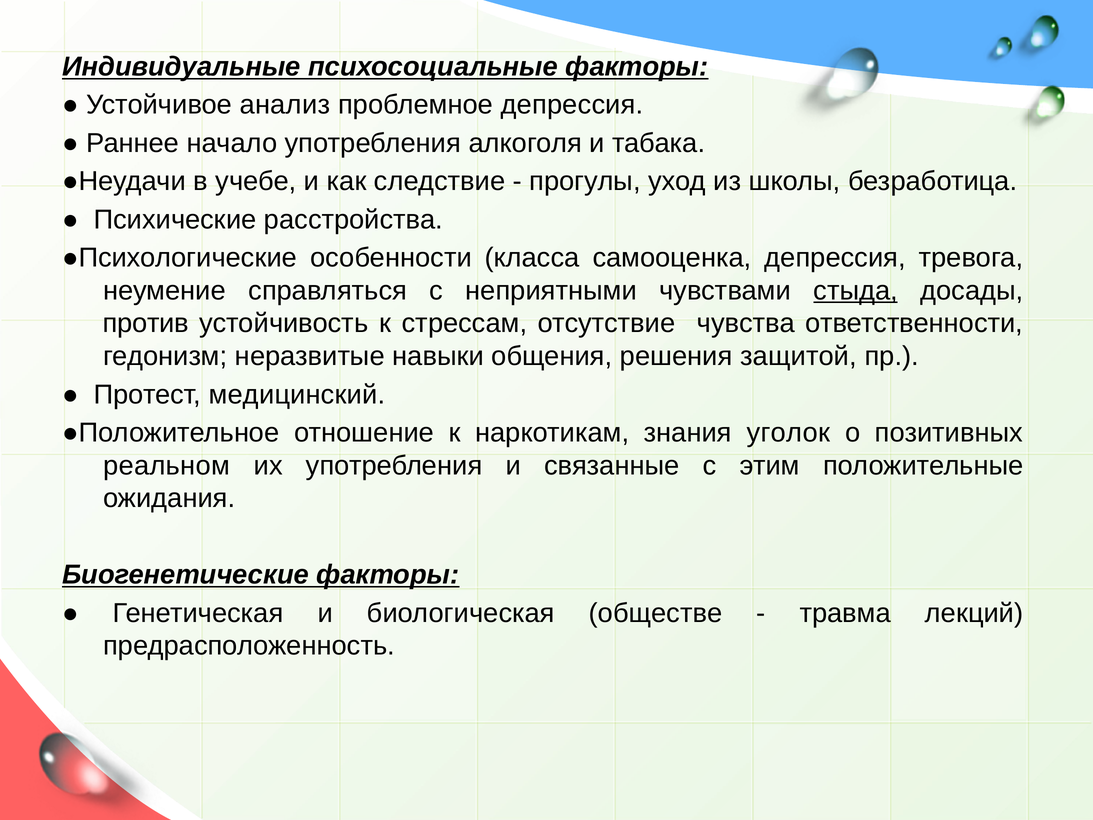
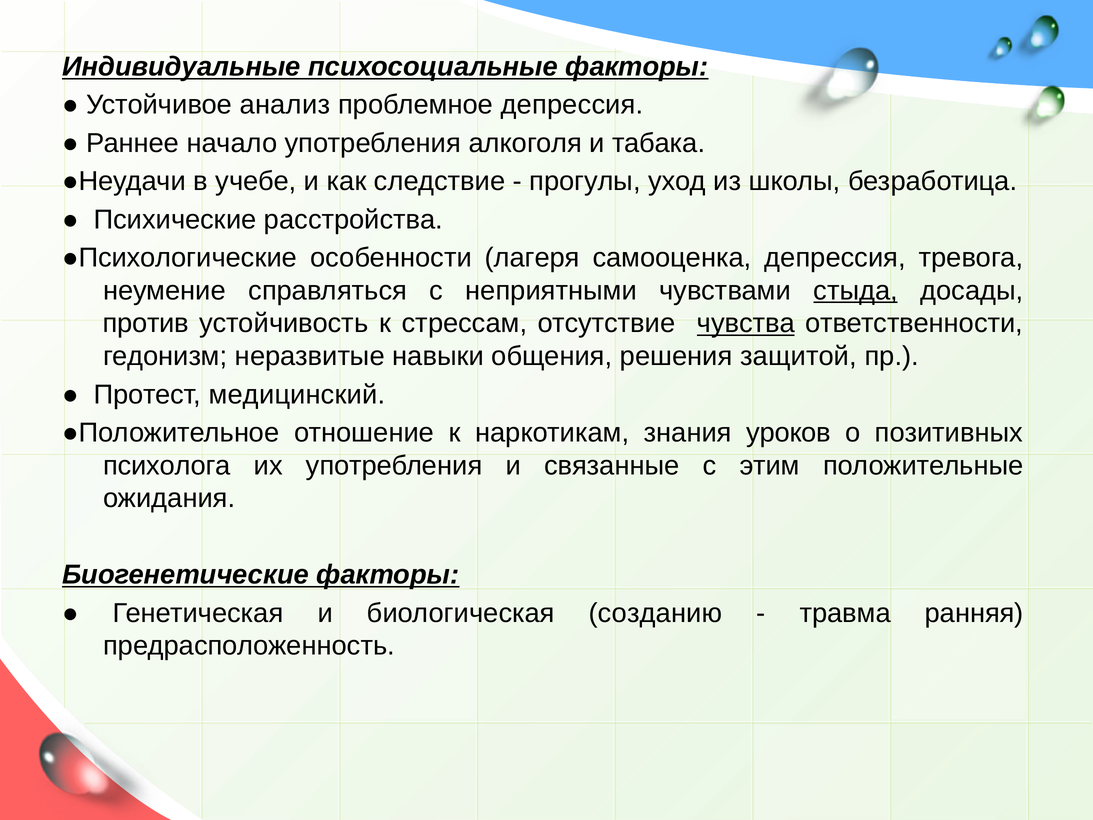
класса: класса -> лагеря (532, 258)
чувства underline: none -> present (746, 323)
уголок: уголок -> уроков (789, 433)
реальном: реальном -> психолога (167, 465)
обществе: обществе -> созданию (656, 613)
лекций: лекций -> ранняя (974, 613)
